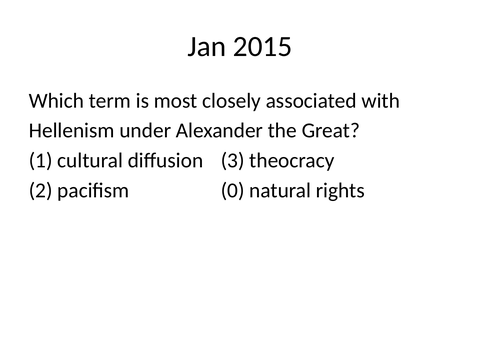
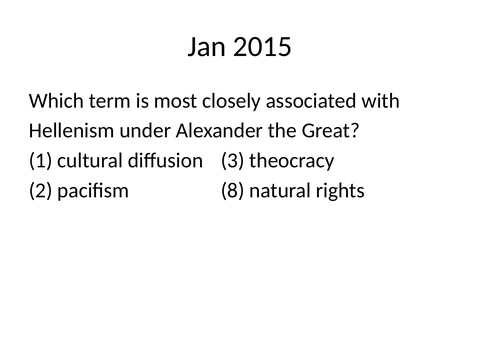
0: 0 -> 8 (233, 190)
